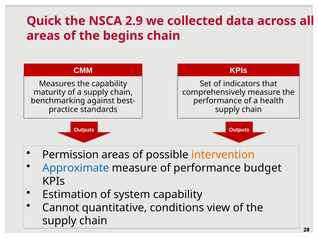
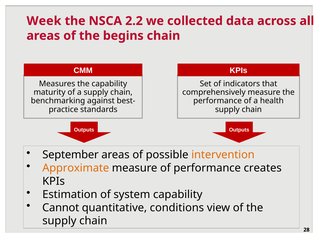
Quick: Quick -> Week (44, 21)
2.9: 2.9 -> 2.2 (134, 21)
Permission: Permission -> September (70, 155)
Approximate colour: blue -> orange (76, 168)
budget: budget -> creates (263, 168)
